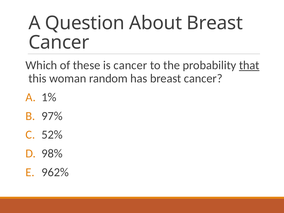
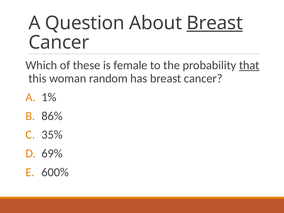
Breast underline: none -> present (215, 23)
is cancer: cancer -> female (130, 65)
97%: 97% -> 86% (52, 116)
52%: 52% -> 35% (52, 135)
98%: 98% -> 69% (52, 153)
962%: 962% -> 600% (55, 172)
